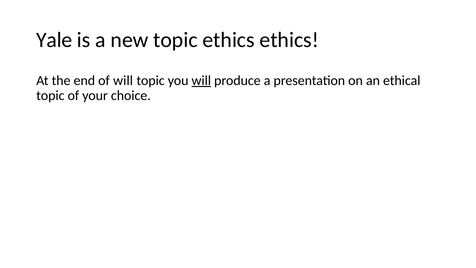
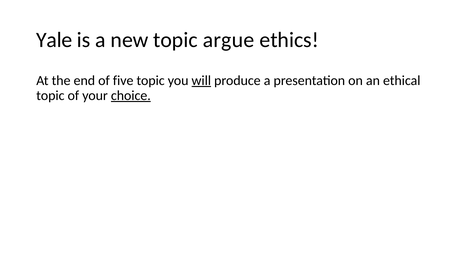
topic ethics: ethics -> argue (228, 40)
of will: will -> five (123, 80)
choice underline: none -> present (131, 95)
